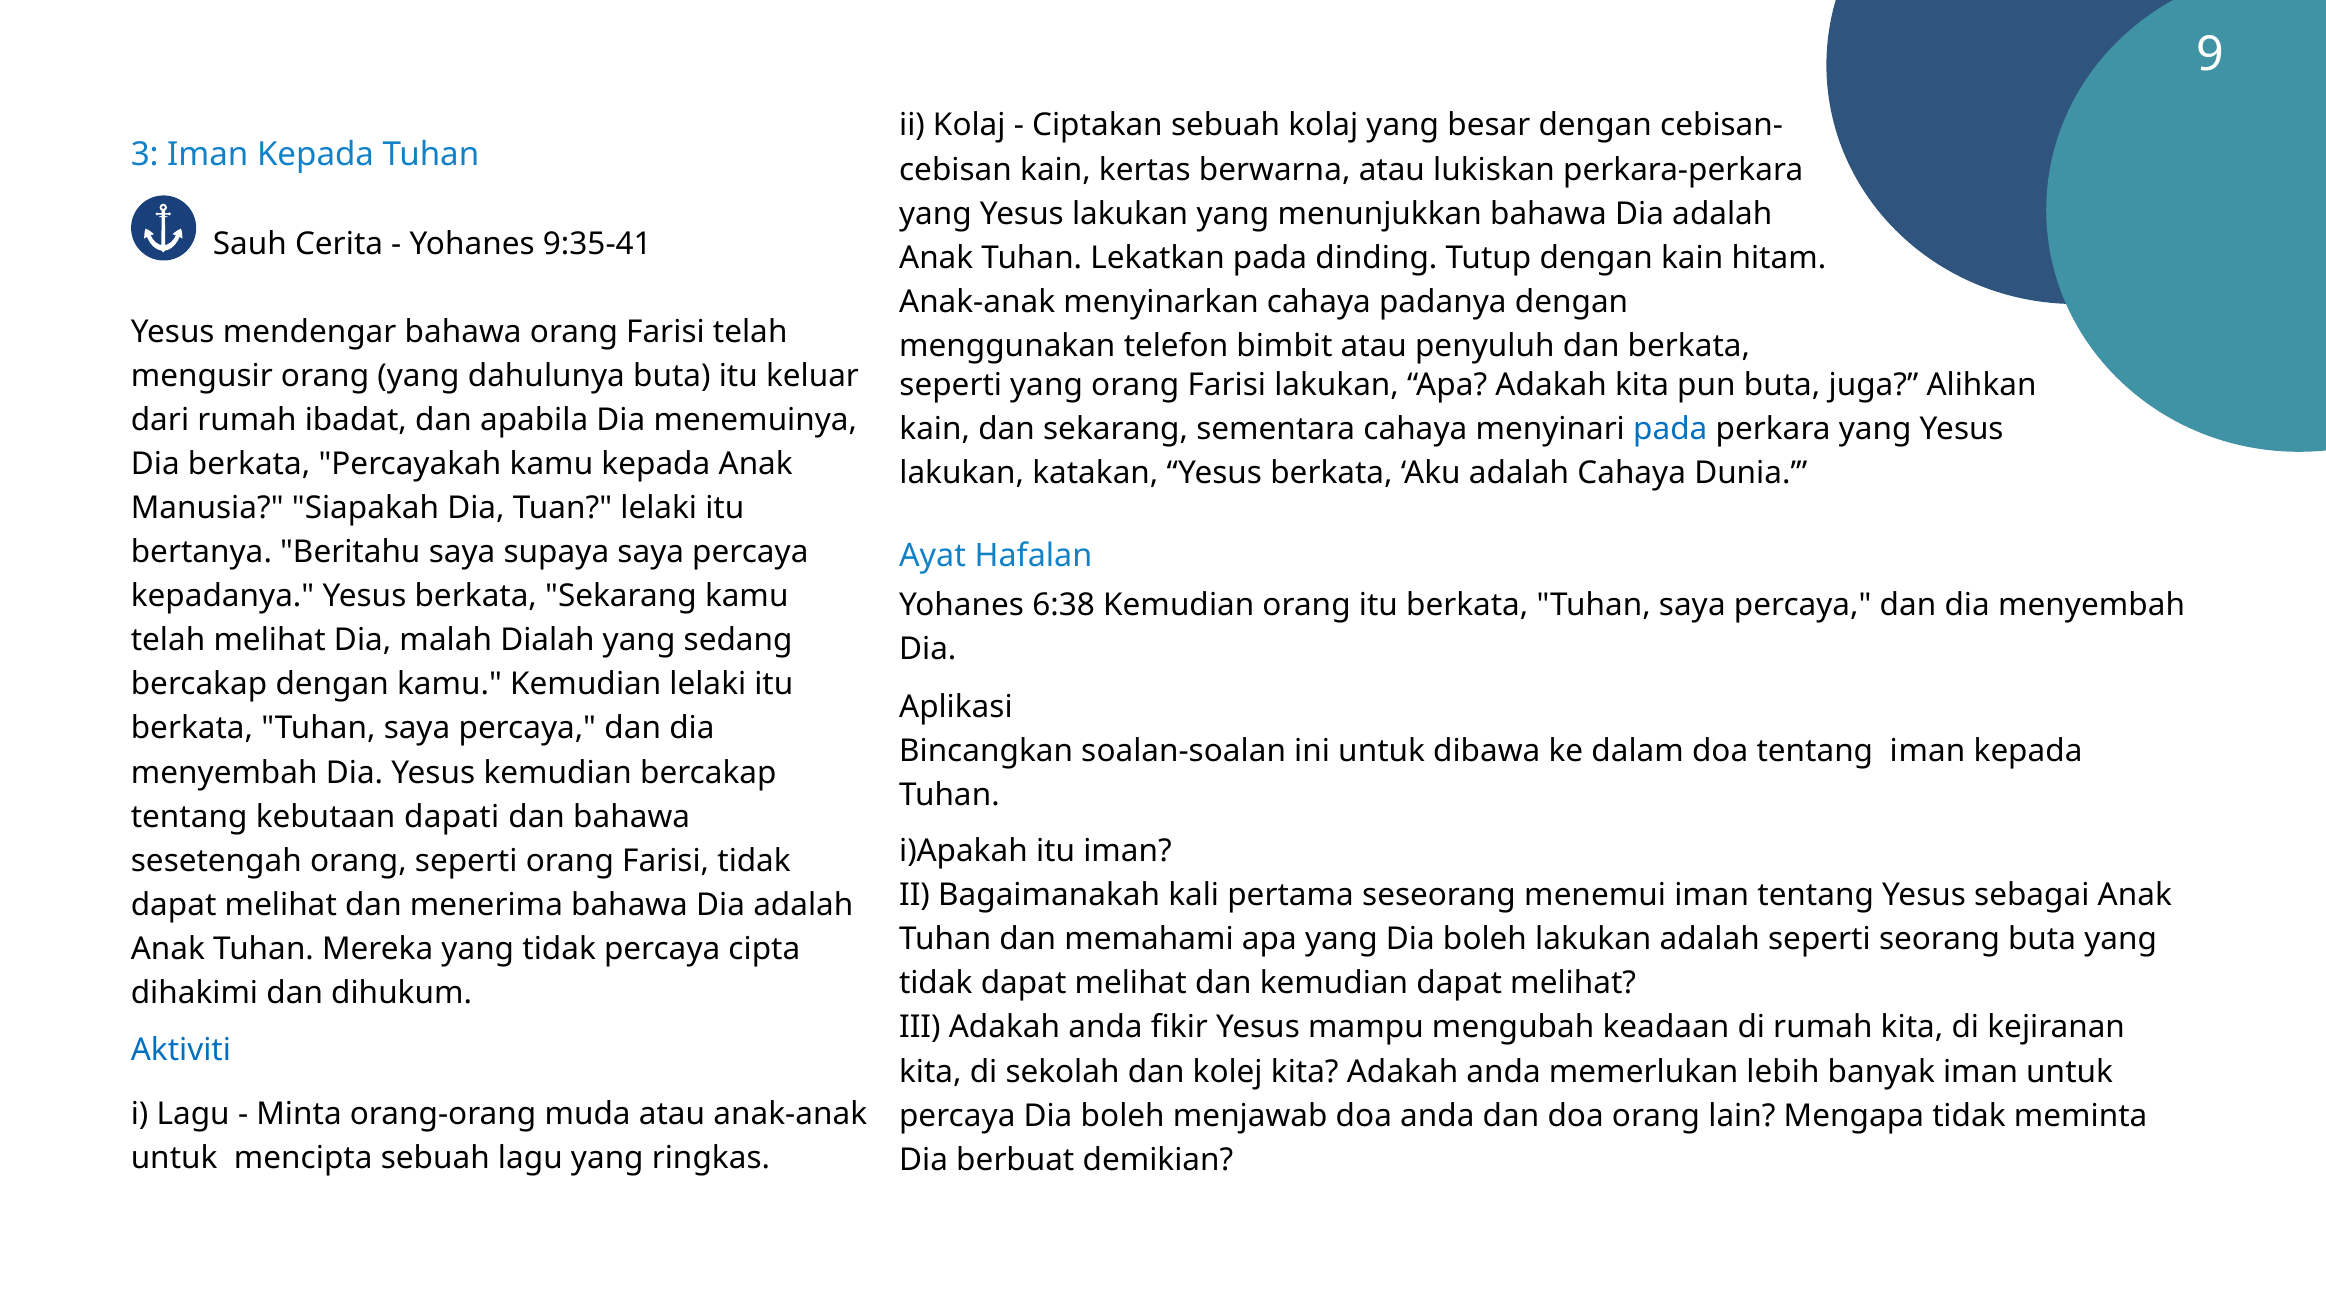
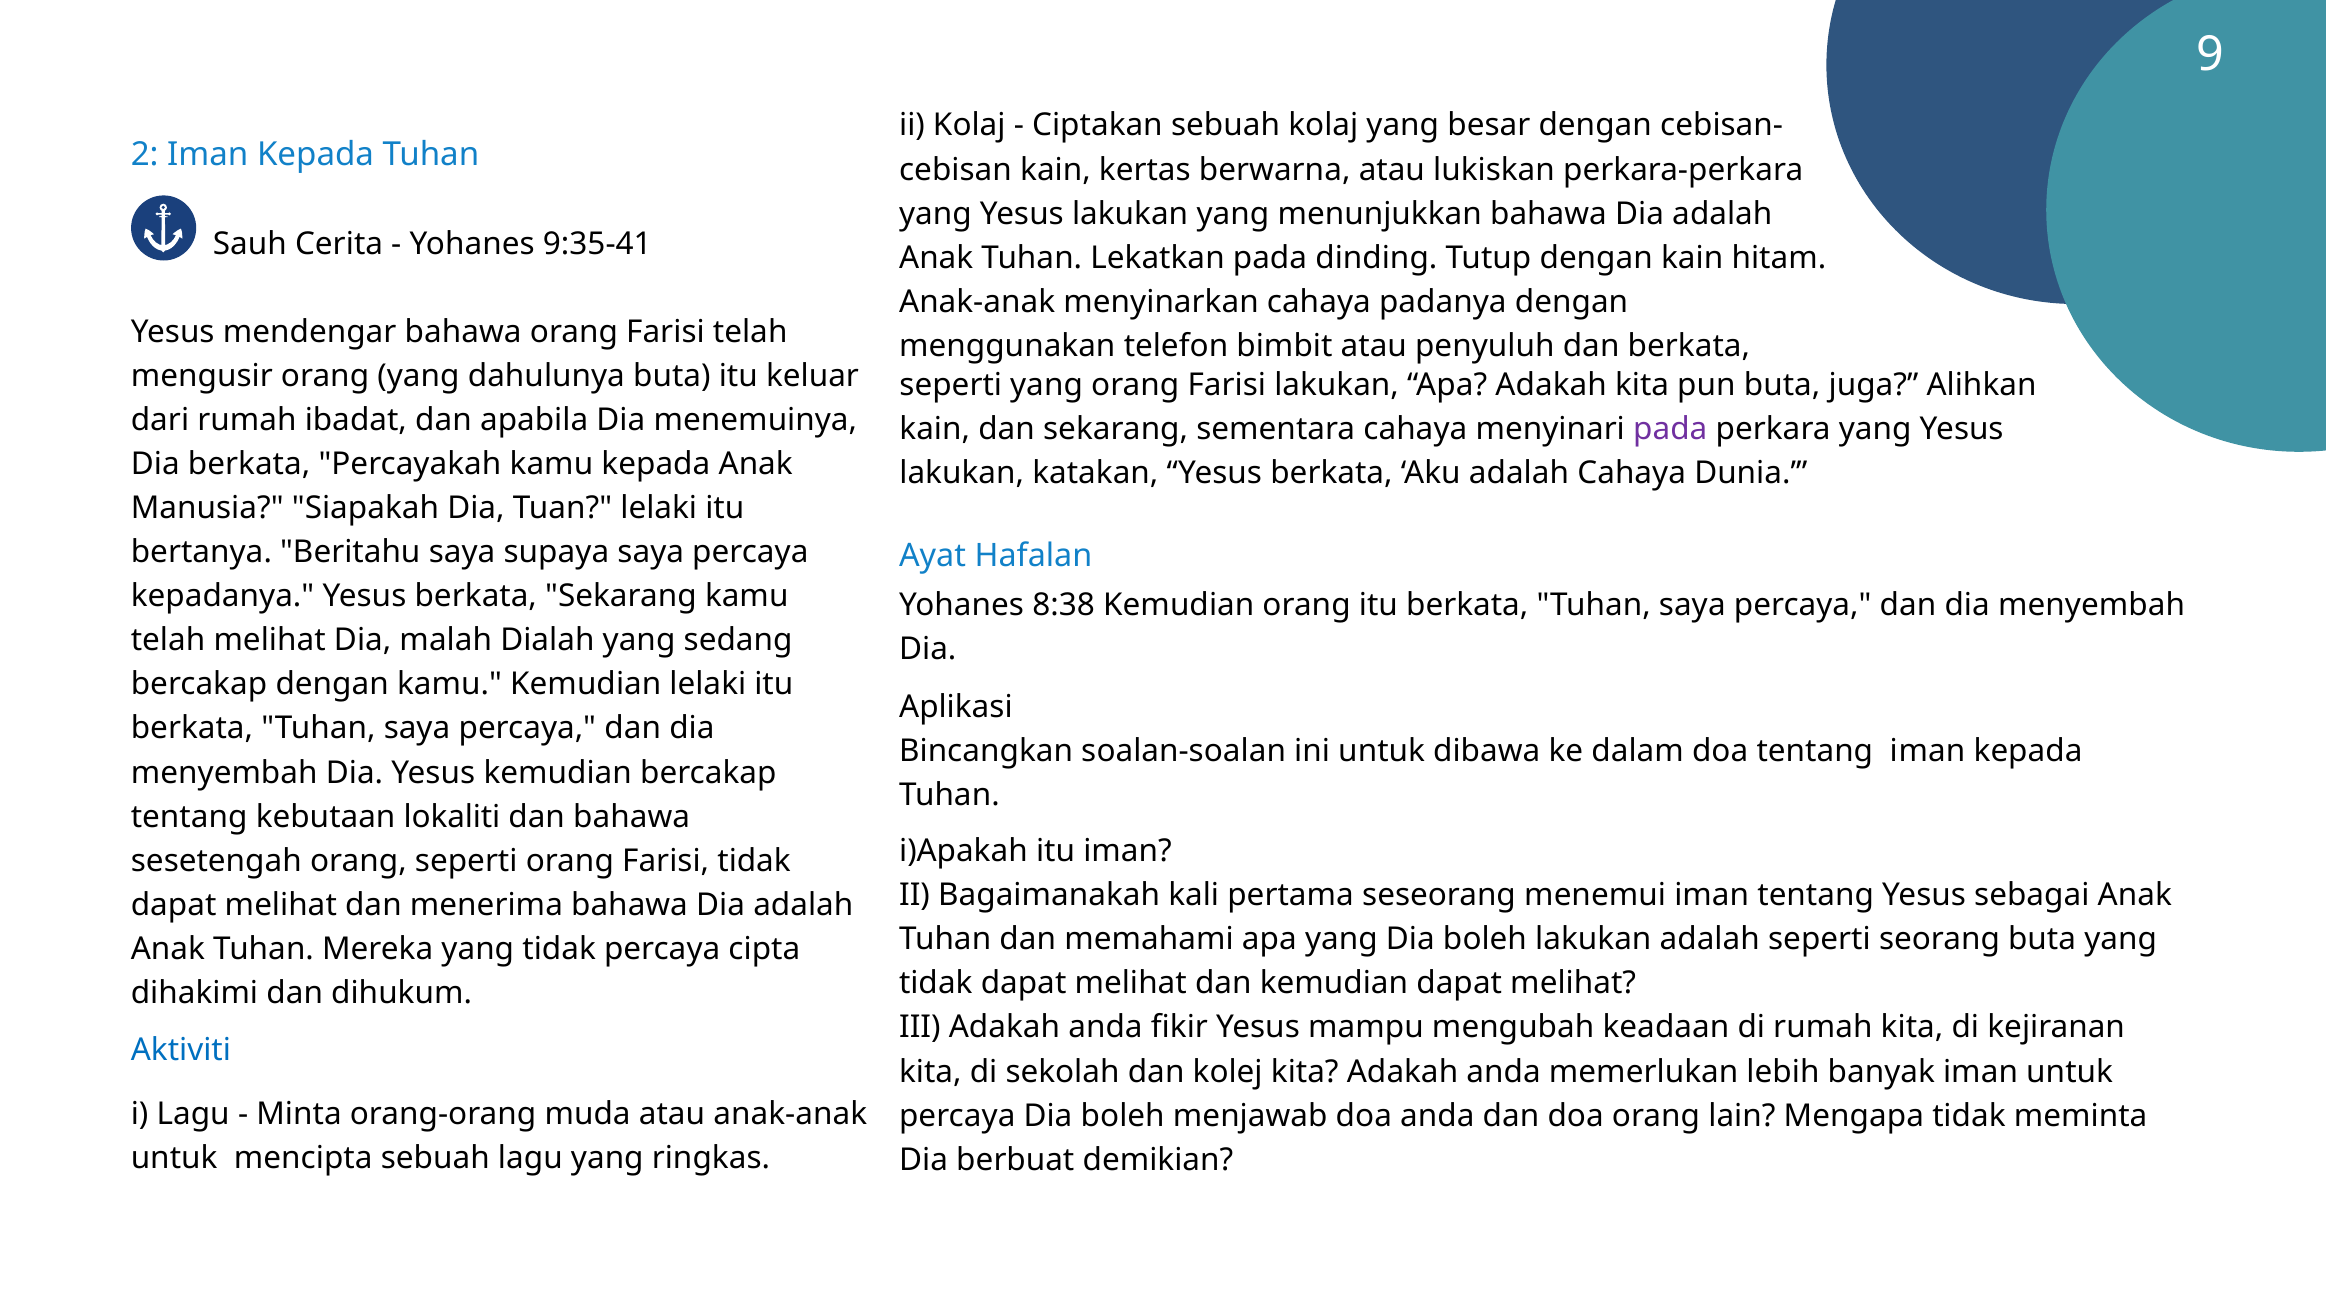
3: 3 -> 2 (145, 155)
pada colour: blue -> purple (1670, 429)
6:38: 6:38 -> 8:38 (1064, 605)
dapati: dapati -> lokaliti (452, 817)
